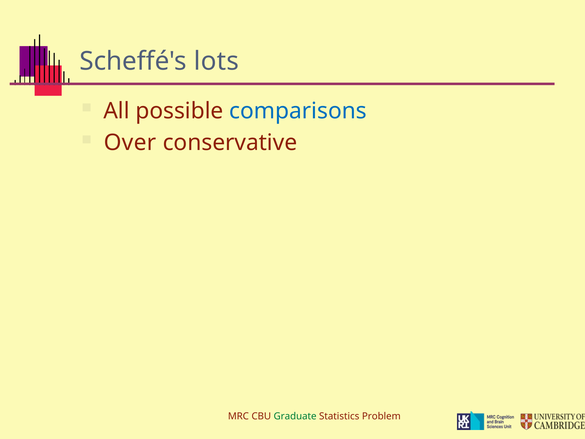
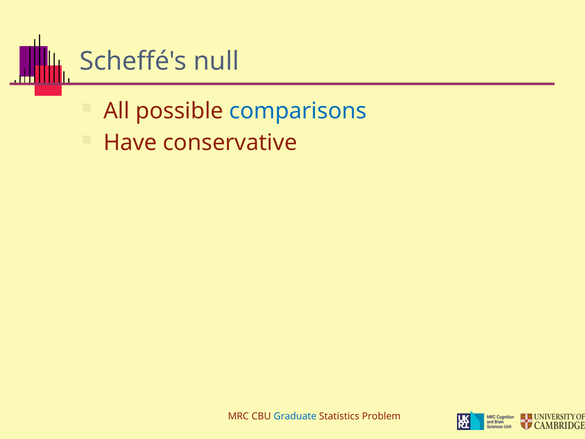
lots: lots -> null (216, 61)
Over: Over -> Have (130, 143)
Graduate colour: green -> blue (295, 416)
